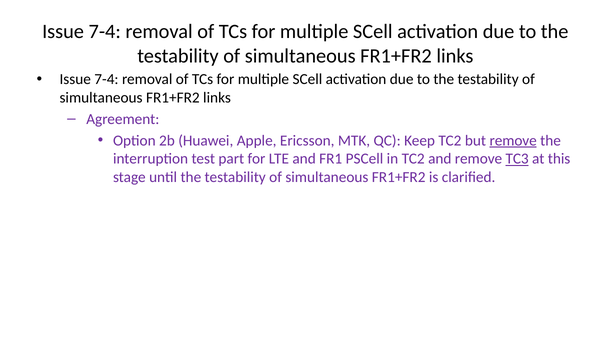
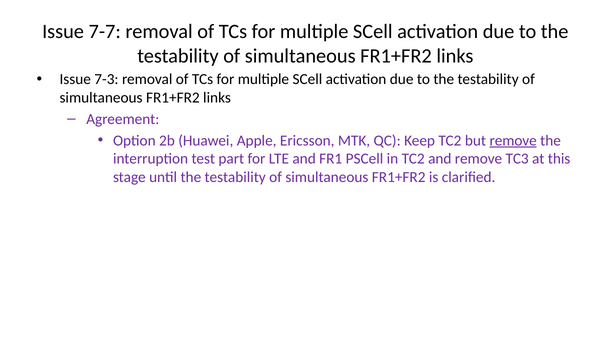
7-4: 7-4 -> 7-7 (105, 32)
7-4: 7-4 -> 7-3 (106, 79)
TC3 underline: present -> none (517, 159)
